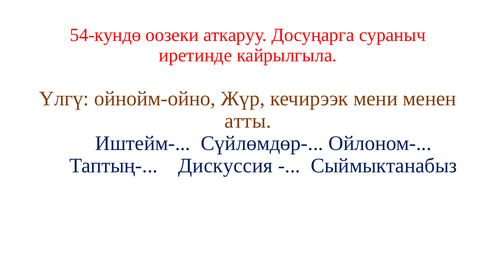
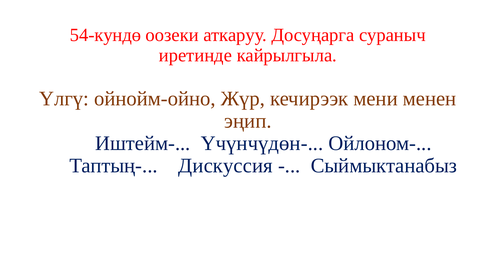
атты: атты -> эңип (248, 121)
Сүйлөмдөр-: Сүйлөмдөр- -> Үчүнчүдөн- (262, 143)
